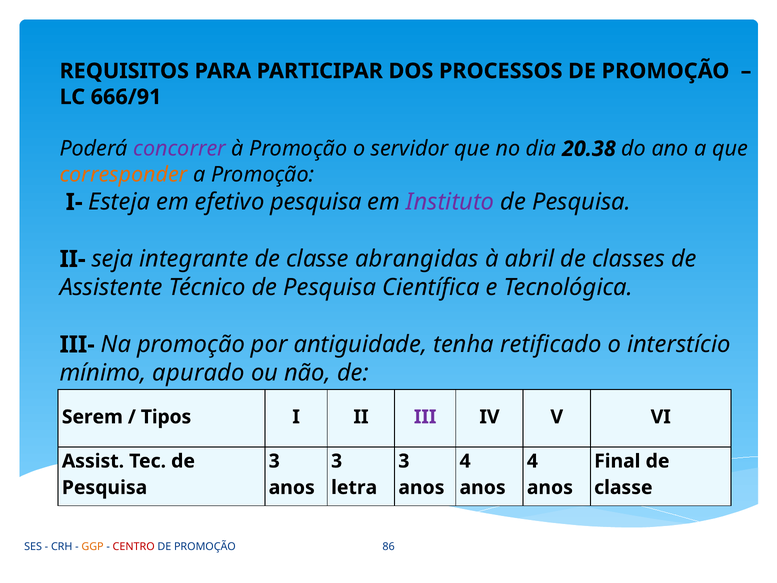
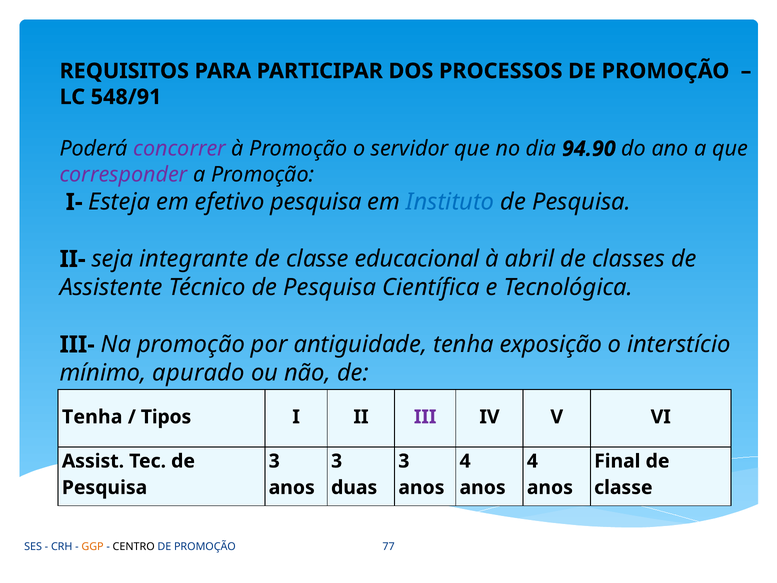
666/91: 666/91 -> 548/91 (126, 97)
20.38: 20.38 -> 94.90 (589, 149)
corresponder colour: orange -> purple (124, 175)
Instituto colour: purple -> blue (450, 202)
abrangidas: abrangidas -> educacional (417, 259)
retificado: retificado -> exposição (551, 344)
Serem: Serem -> Tenha (92, 417)
letra: letra -> duas (354, 487)
CENTRO colour: red -> black (134, 547)
86: 86 -> 77 (389, 547)
